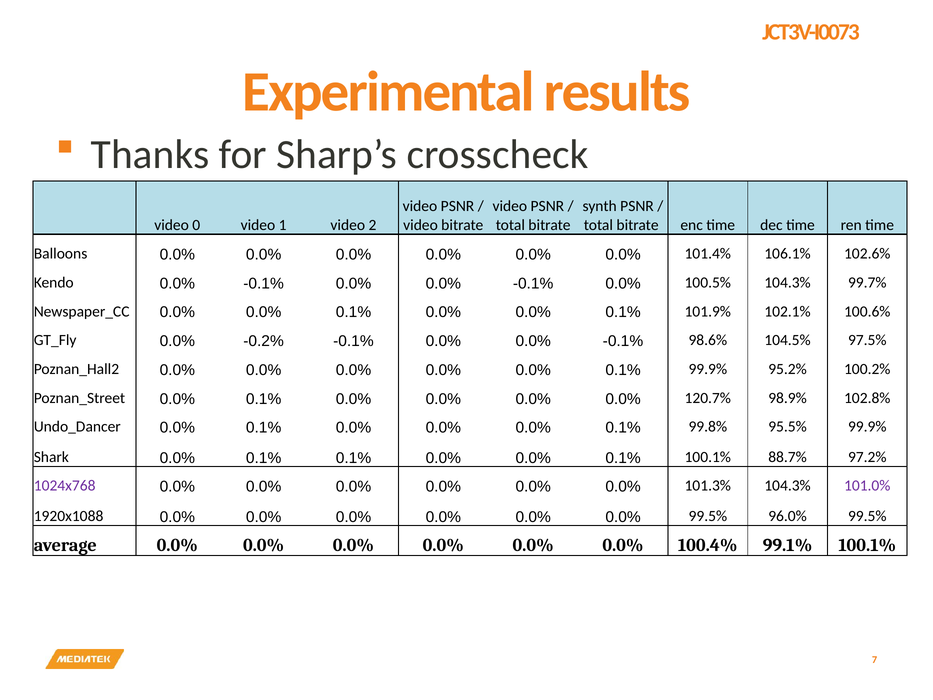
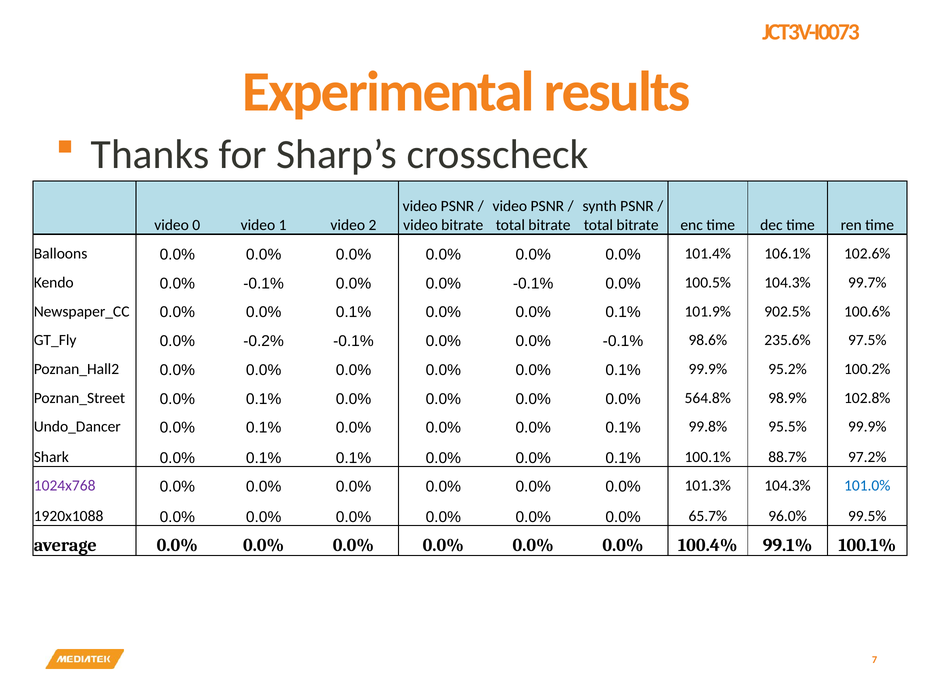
102.1%: 102.1% -> 902.5% (788, 311)
104.5%: 104.5% -> 235.6% (788, 340)
120.7%: 120.7% -> 564.8% (708, 398)
101.0% colour: purple -> blue (867, 486)
0.0% 99.5%: 99.5% -> 65.7% (708, 516)
